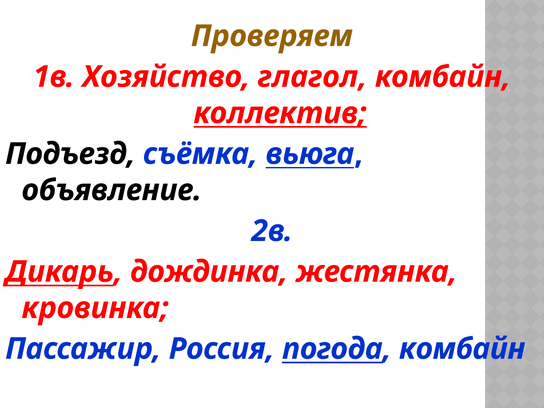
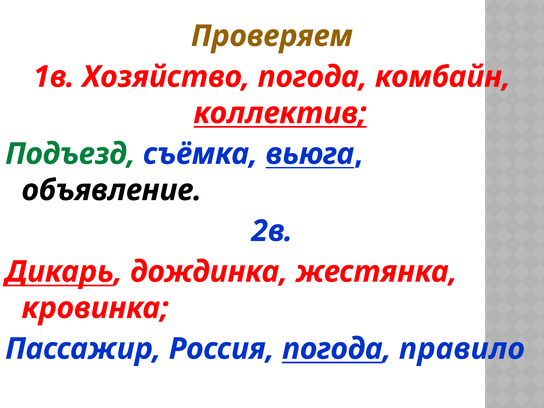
Хозяйство глагол: глагол -> погода (313, 77)
Подъезд colour: black -> green (70, 154)
погода комбайн: комбайн -> правило (462, 349)
